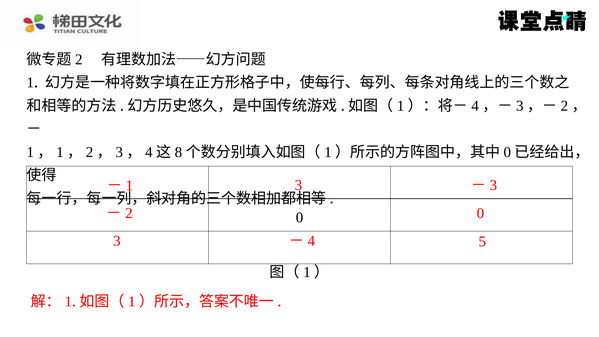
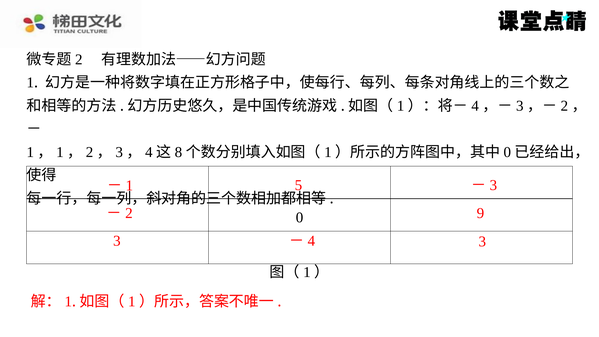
－1 3: 3 -> 5 (298, 185)
－2 0: 0 -> 9 (480, 213)
－4 5: 5 -> 3 (482, 241)
